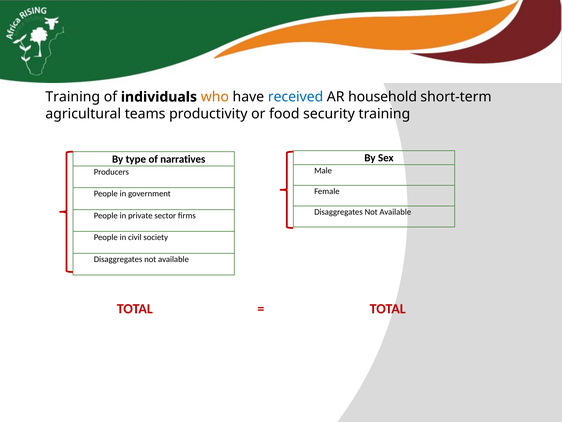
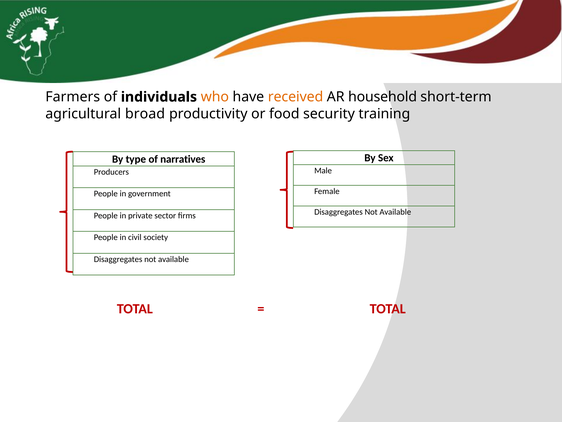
Training: Training -> Farmers (73, 97)
received colour: blue -> orange (296, 97)
teams: teams -> broad (145, 114)
